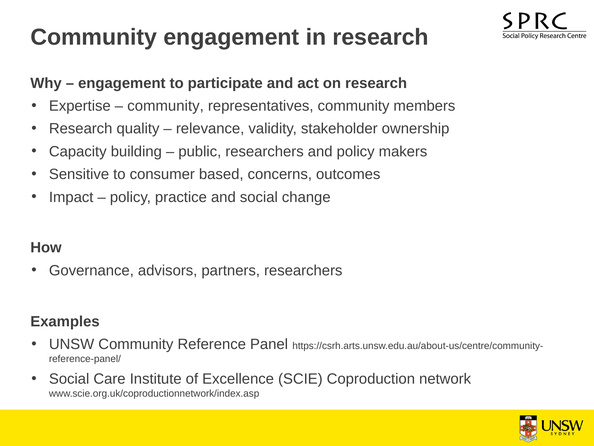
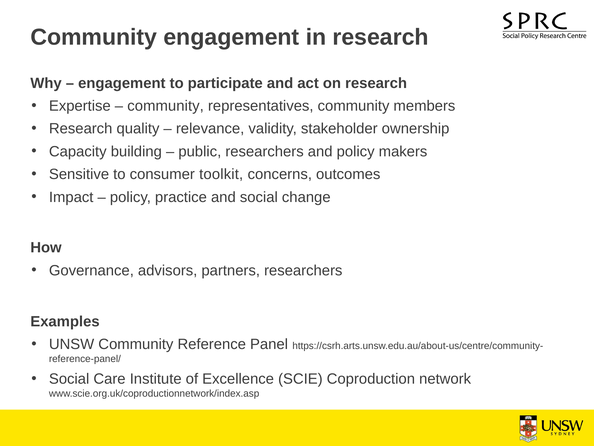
based: based -> toolkit (221, 174)
